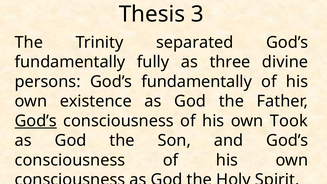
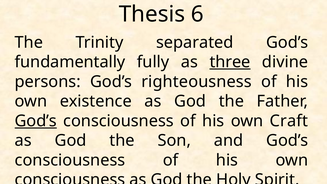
3: 3 -> 6 (197, 14)
three underline: none -> present (230, 62)
persons God’s fundamentally: fundamentally -> righteousness (197, 82)
Took: Took -> Craft (289, 121)
